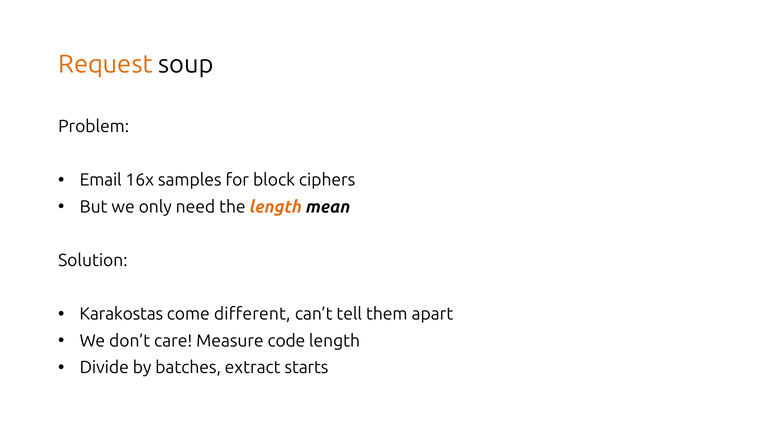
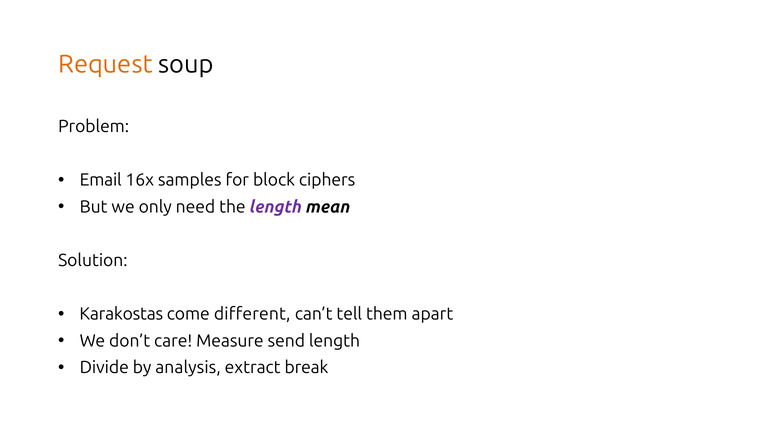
length colour: orange -> purple (276, 207)
code: code -> send (286, 341)
batches: batches -> analysis (188, 368)
starts: starts -> break (306, 368)
